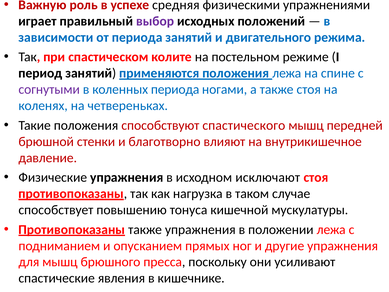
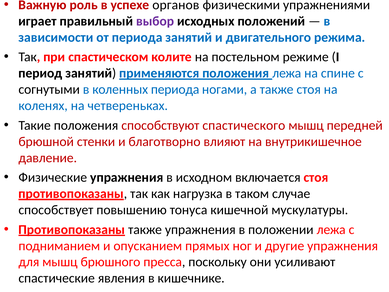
средняя: средняя -> органов (176, 5)
согнутыми colour: purple -> black (49, 89)
исключают: исключают -> включается (268, 177)
